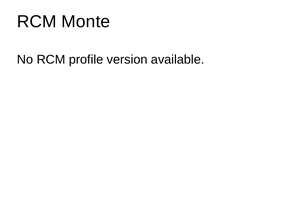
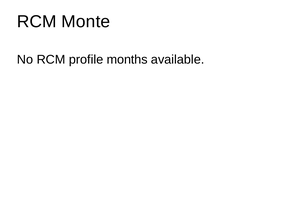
version: version -> months (127, 60)
